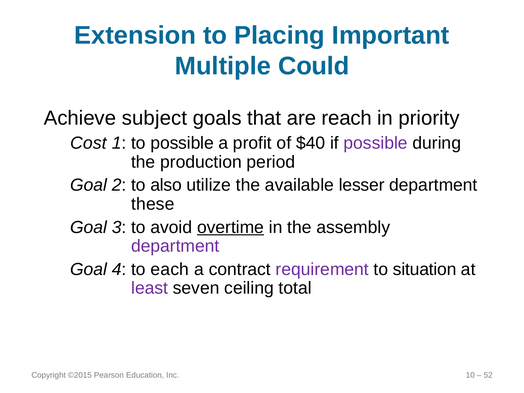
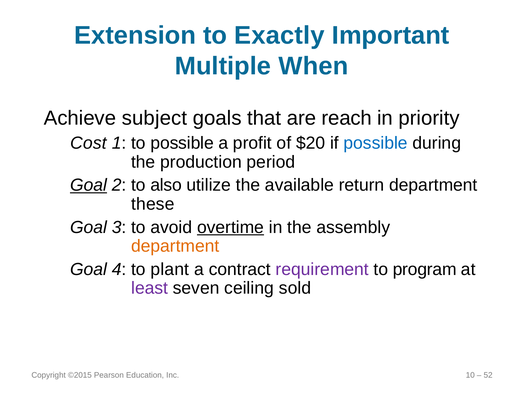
Placing: Placing -> Exactly (279, 35)
Could: Could -> When (313, 66)
$40: $40 -> $20 (311, 143)
possible colour: purple -> blue (376, 143)
Goal underline: none -> present (88, 185)
lesser: lesser -> return (362, 185)
department colour: purple -> orange (175, 246)
each: each -> plant (170, 269)
situation: situation -> program (425, 269)
total: total -> sold (295, 288)
